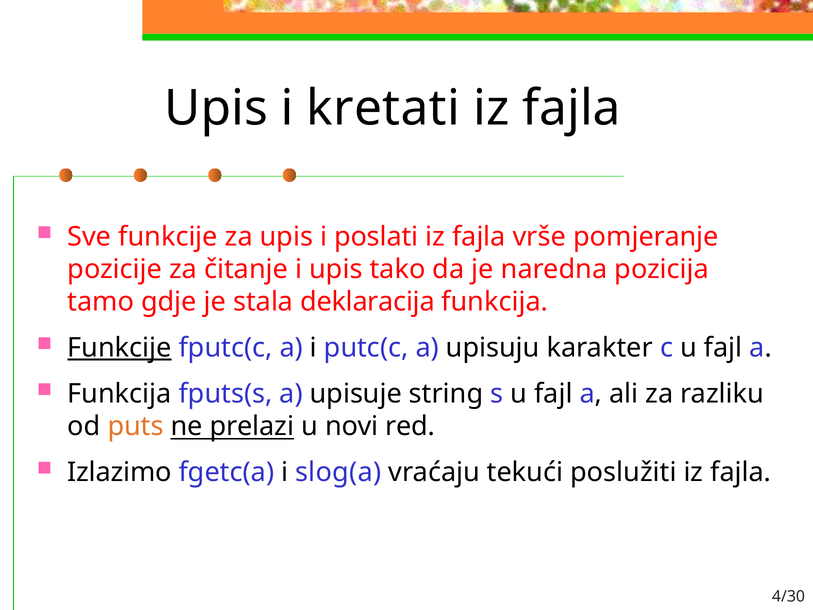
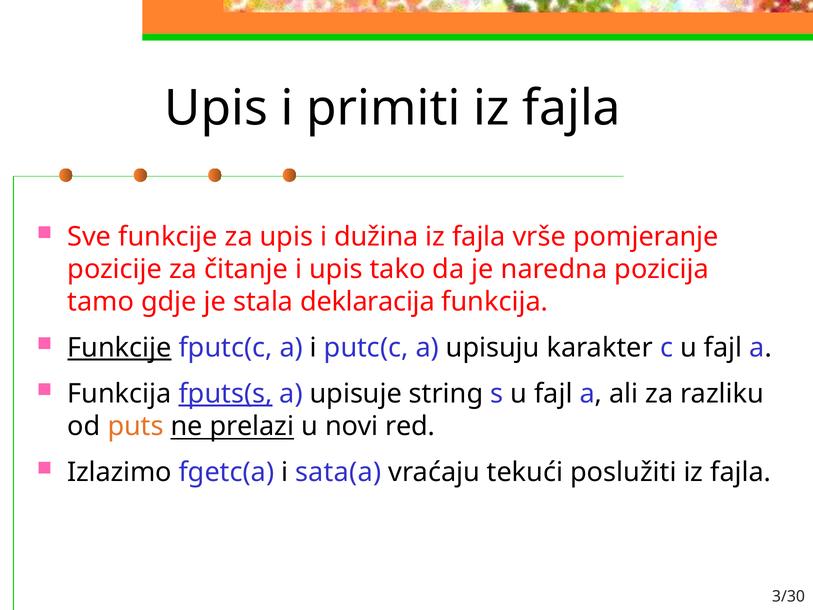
kretati: kretati -> primiti (383, 108)
poslati: poslati -> dužina (376, 237)
fputs(s underline: none -> present (226, 394)
slog(a: slog(a -> sata(a (338, 472)
4/30: 4/30 -> 3/30 (788, 596)
